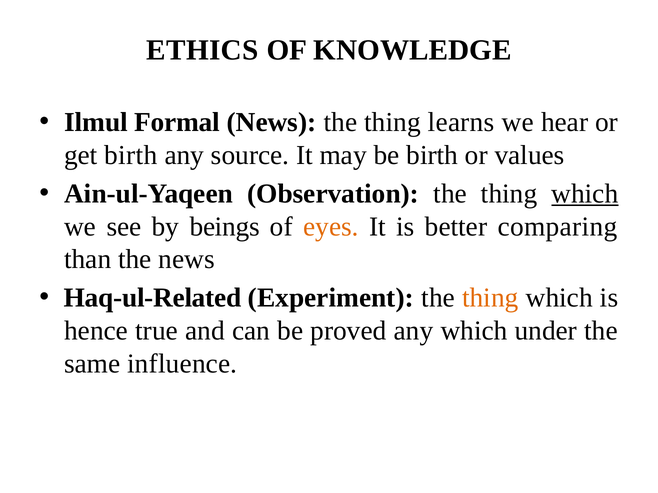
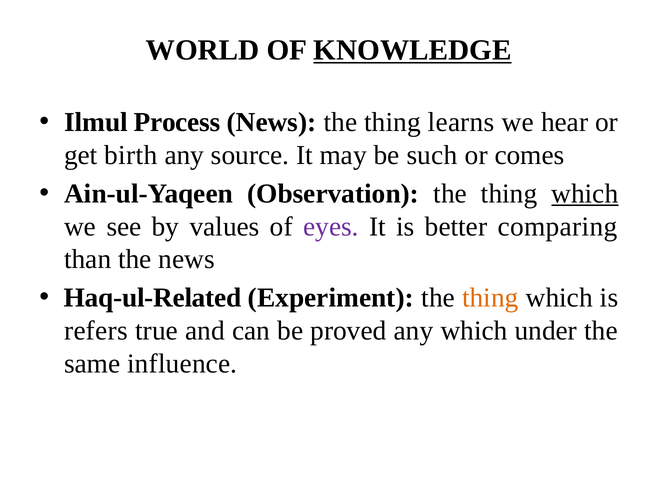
ETHICS: ETHICS -> WORLD (203, 50)
KNOWLEDGE underline: none -> present (413, 50)
Formal: Formal -> Process (177, 123)
be birth: birth -> such (432, 155)
values: values -> comes (530, 155)
beings: beings -> values (225, 227)
eyes colour: orange -> purple (331, 227)
hence: hence -> refers (96, 331)
